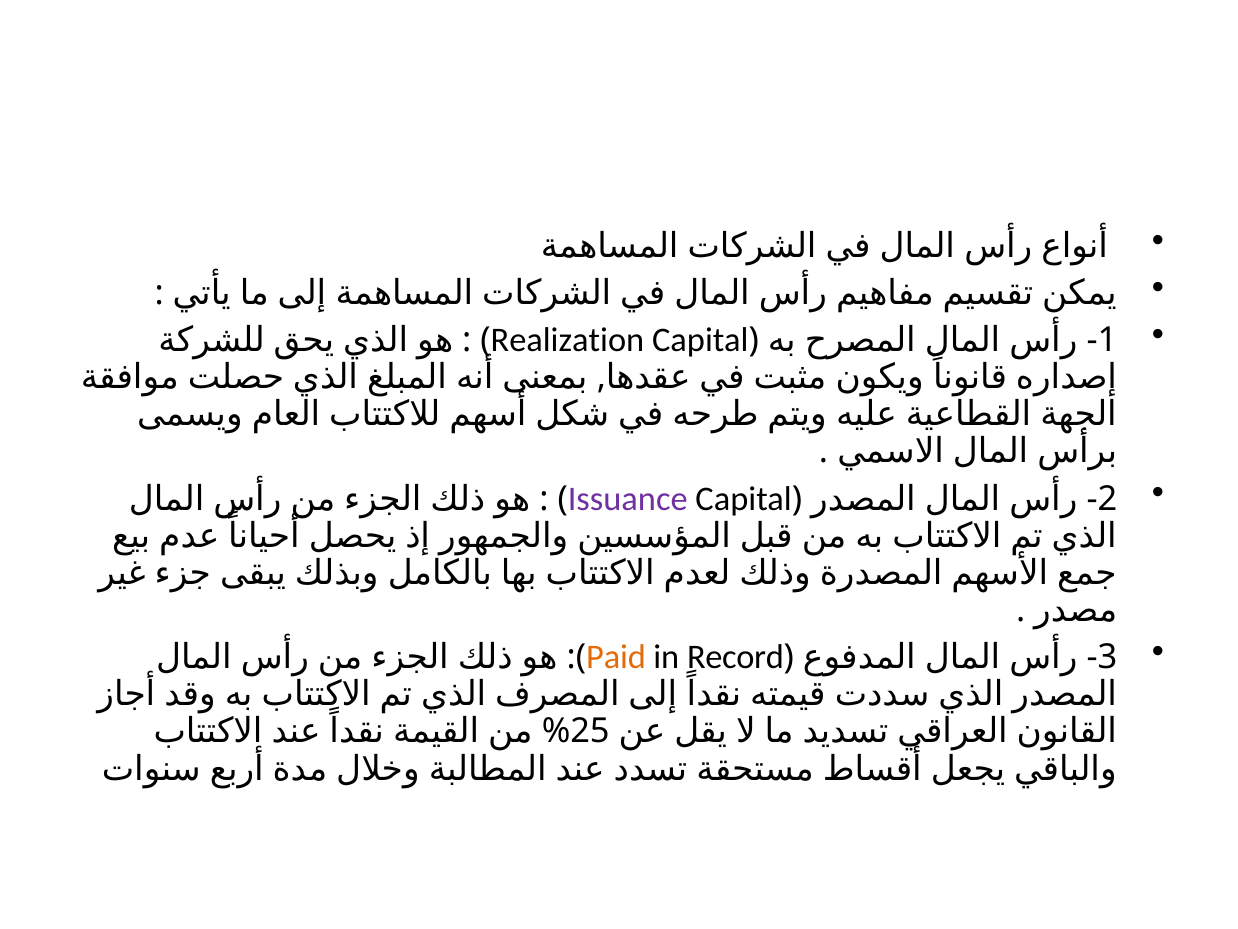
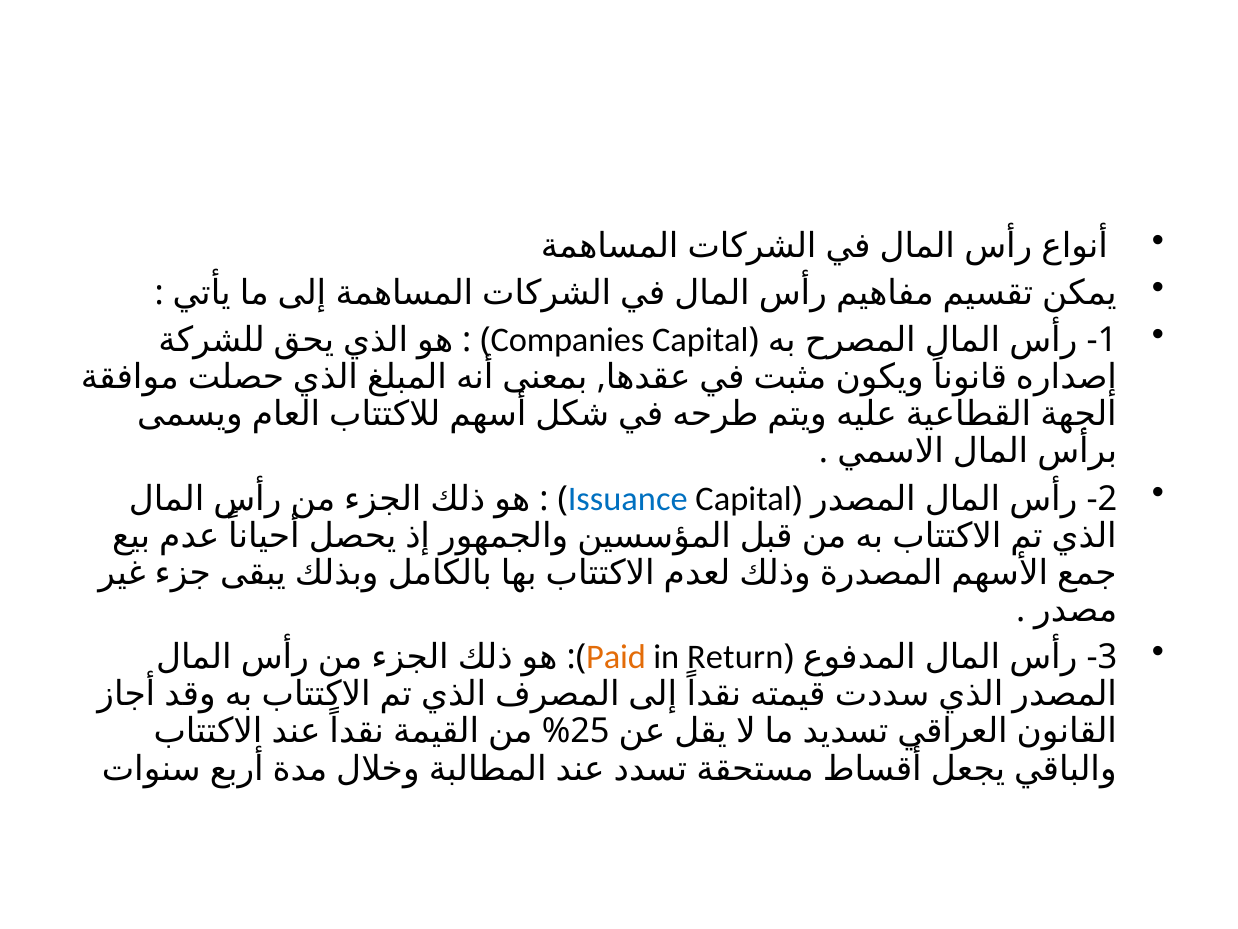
Realization: Realization -> Companies (567, 340)
Issuance colour: purple -> blue (628, 498)
Record: Record -> Return (735, 657)
